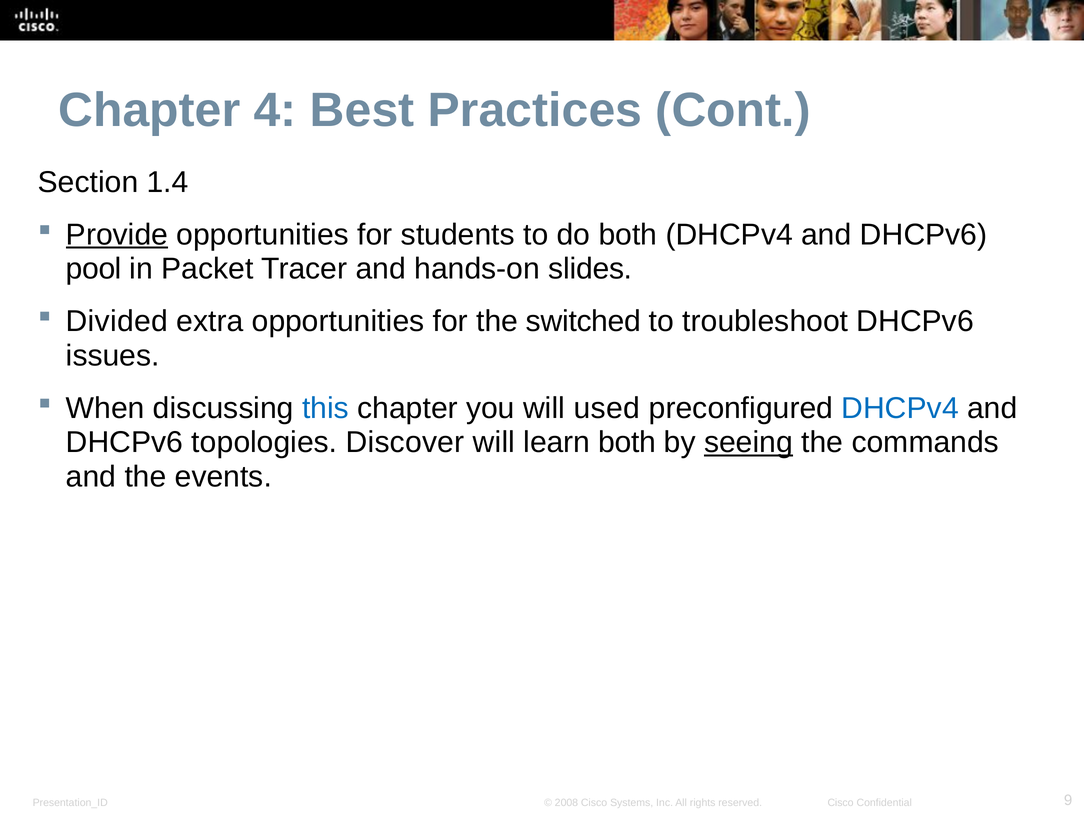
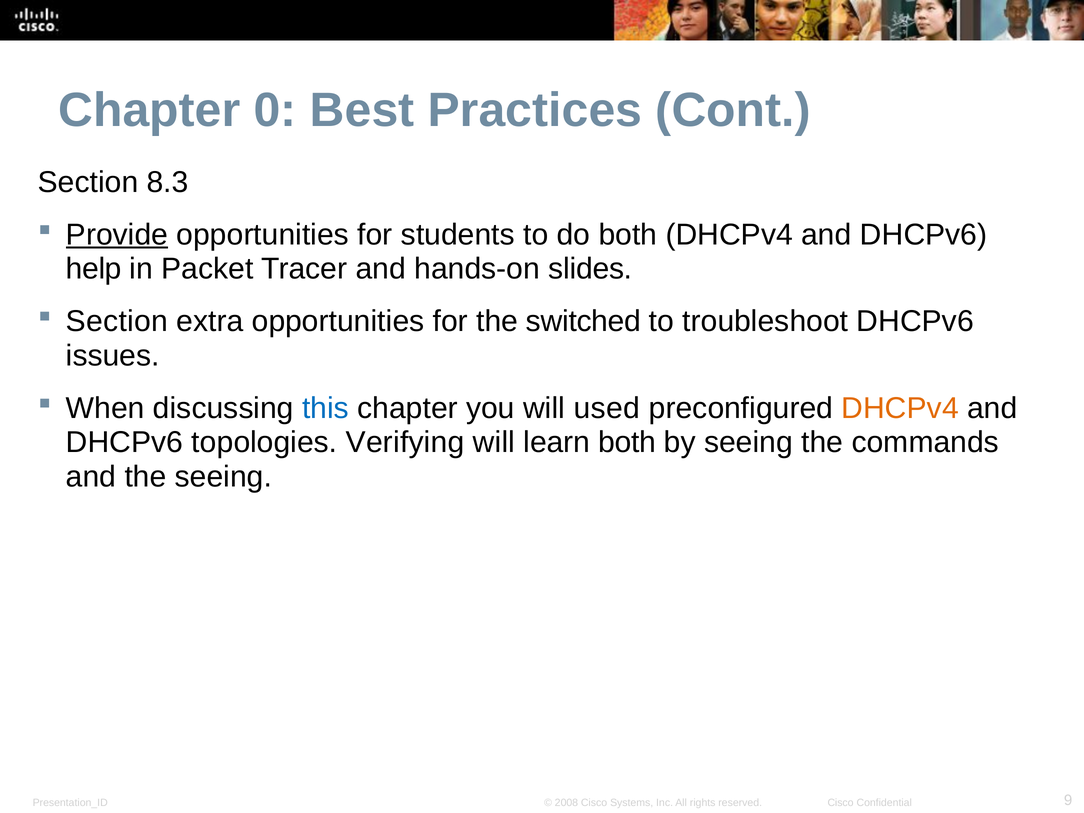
4: 4 -> 0 (275, 110)
1.4: 1.4 -> 8.3 (168, 182)
pool: pool -> help (94, 269)
Divided: Divided -> Section (117, 321)
DHCPv4 colour: blue -> orange (900, 408)
Discover: Discover -> Verifying (405, 442)
seeing underline: present -> none (749, 442)
the events: events -> seeing (223, 477)
